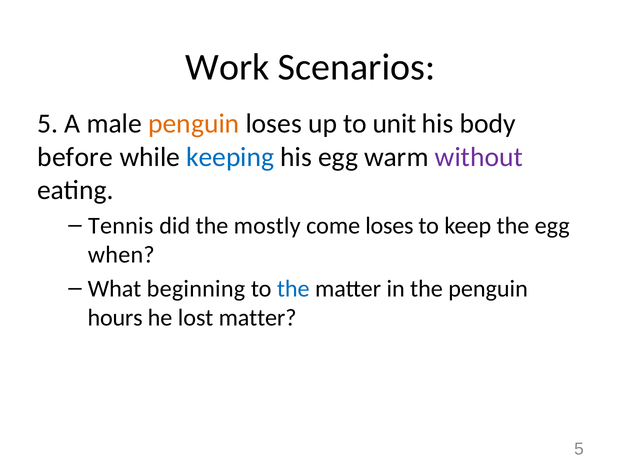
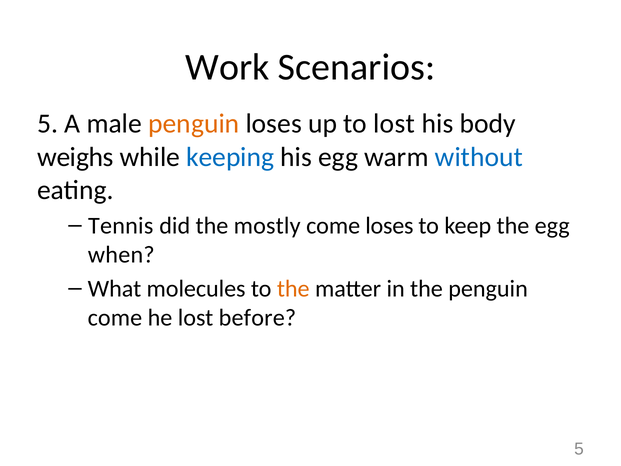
to unit: unit -> lost (394, 124)
before: before -> weighs (75, 157)
without colour: purple -> blue (479, 157)
beginning: beginning -> molecules (196, 289)
the colour: blue -> orange (293, 289)
hours: hours -> come (115, 318)
lost matter: matter -> before (257, 318)
